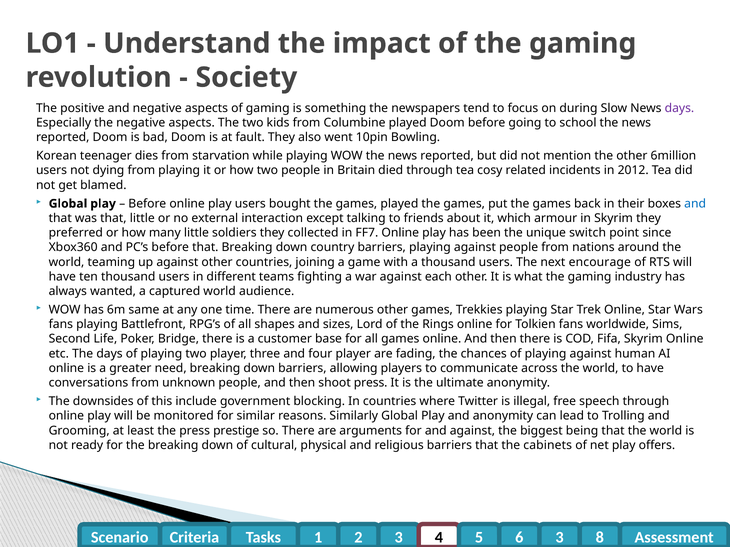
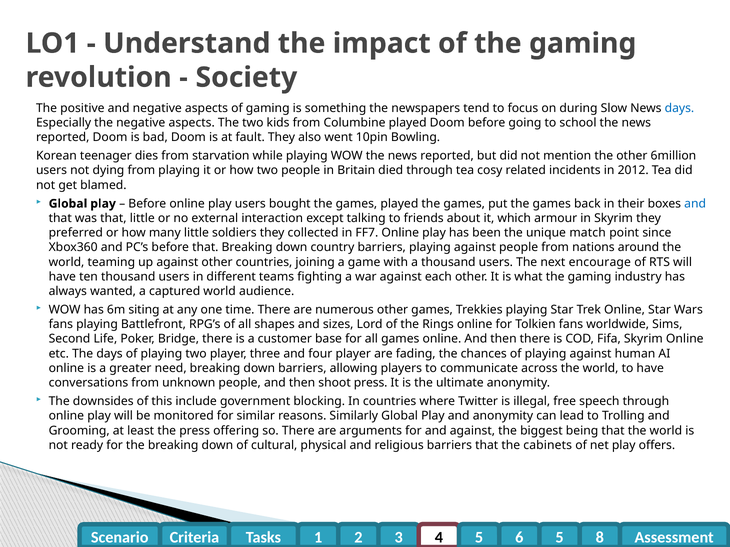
days colour: purple -> blue (679, 108)
switch: switch -> match (588, 233)
same: same -> siting (144, 310)
prestige: prestige -> offering (236, 431)
6 3: 3 -> 5 (560, 538)
